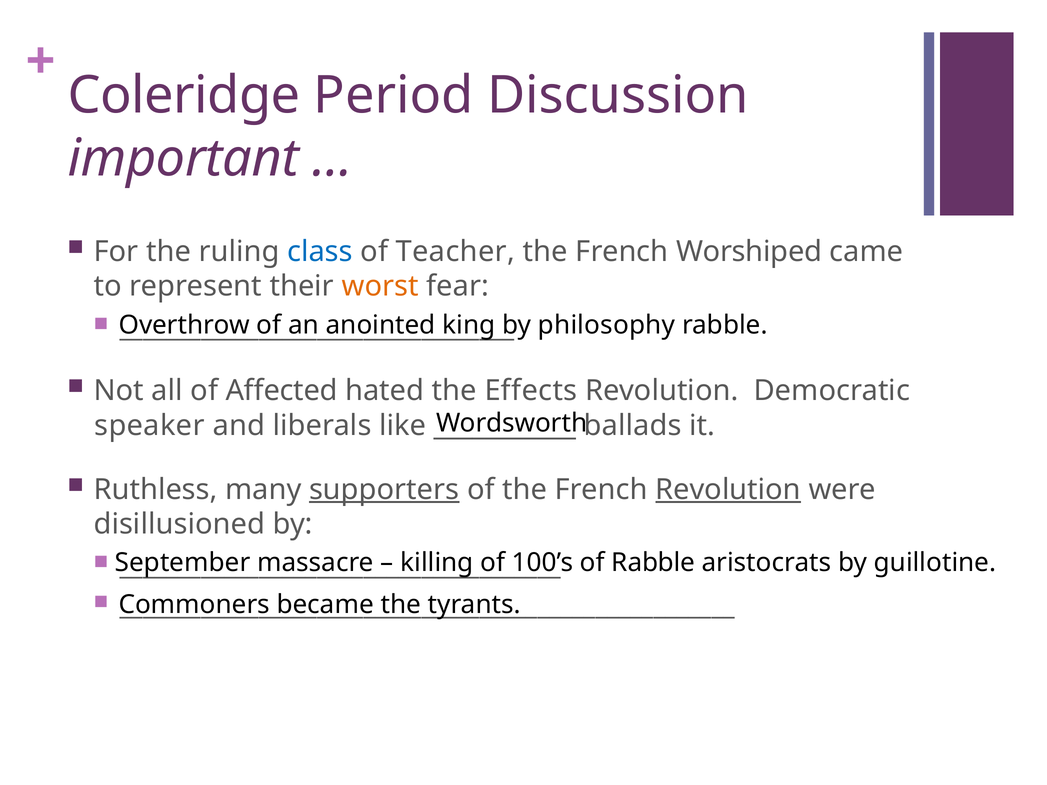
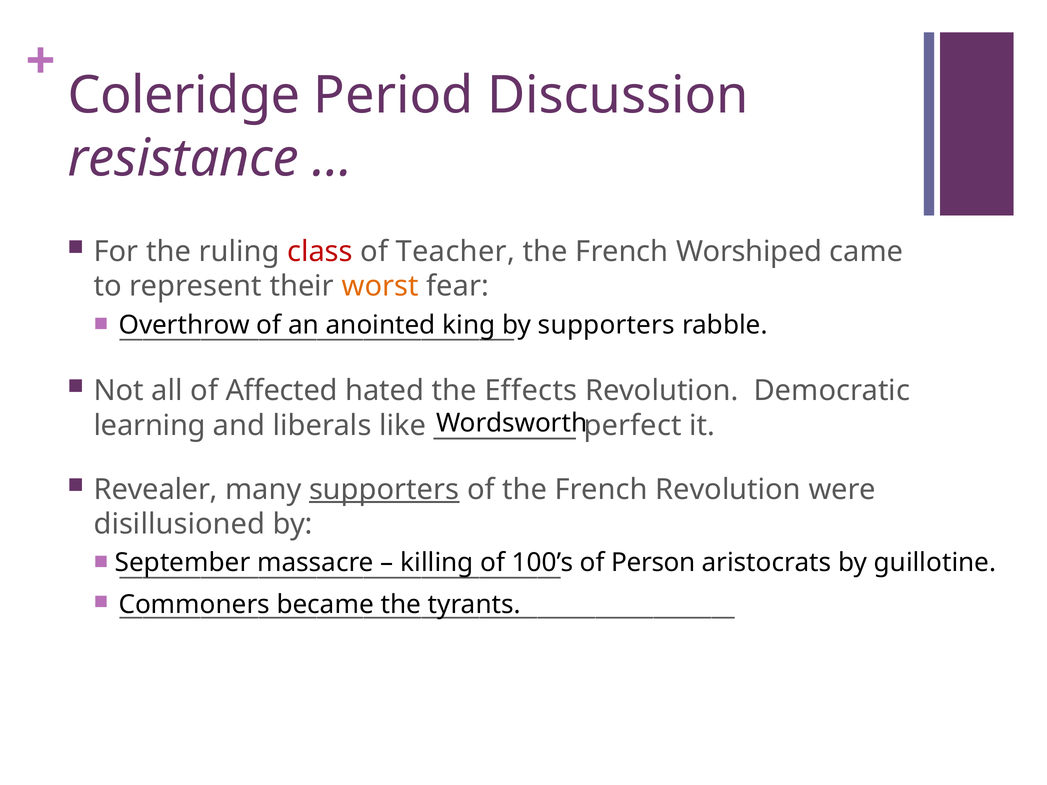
important: important -> resistance (183, 159)
class colour: blue -> red (320, 252)
philosophy: philosophy -> supporters (606, 325)
speaker: speaker -> learning (150, 426)
ballads: ballads -> perfect (633, 426)
Ruthless: Ruthless -> Revealer (156, 490)
Revolution underline: present -> none (728, 490)
of Rabble: Rabble -> Person (653, 563)
